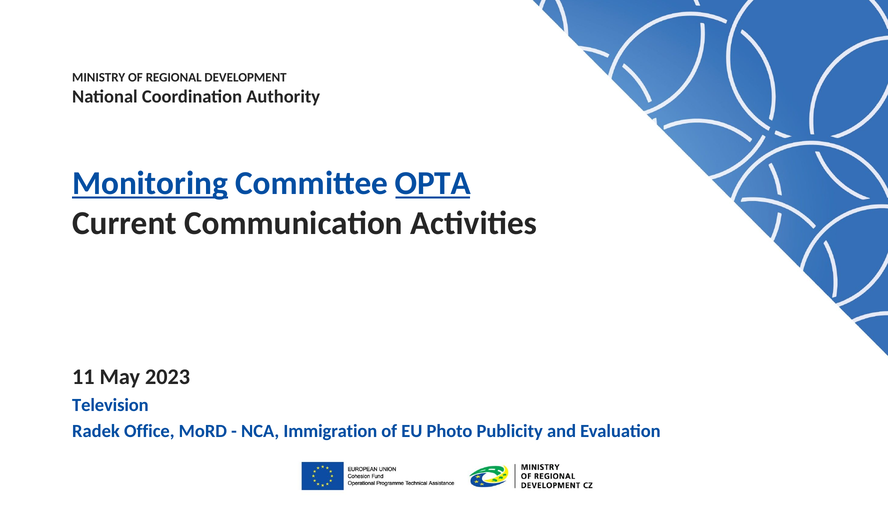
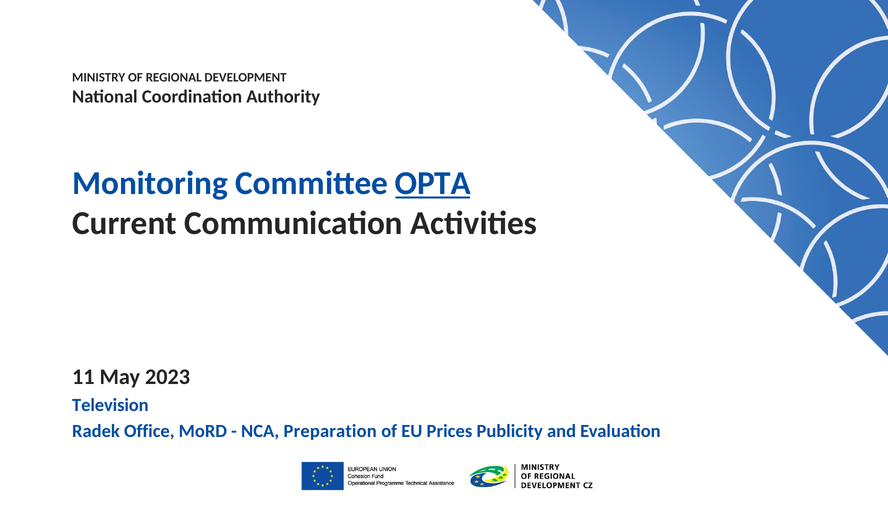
Monitoring underline: present -> none (150, 183)
Immigration: Immigration -> Preparation (330, 431)
Photo: Photo -> Prices (449, 431)
